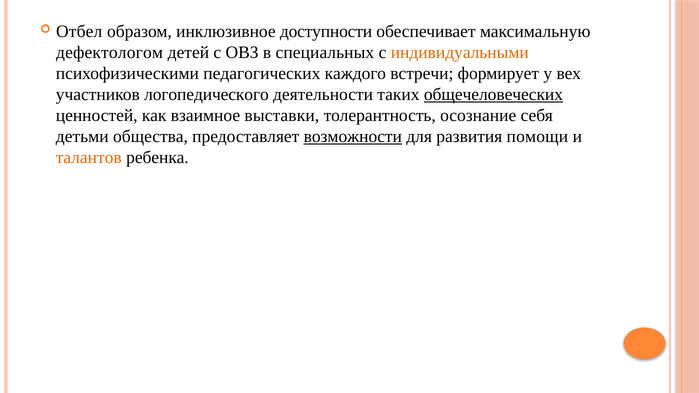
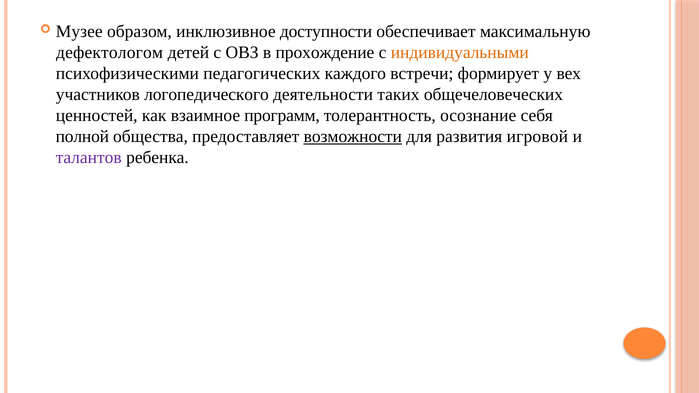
Отбел: Отбел -> Музее (79, 32)
специальных: специальных -> прохождение (325, 52)
общечеловеческих underline: present -> none (493, 94)
выставки: выставки -> программ (282, 115)
детьми: детьми -> полной (82, 136)
помощи: помощи -> игровой (537, 136)
талантов colour: orange -> purple (89, 157)
